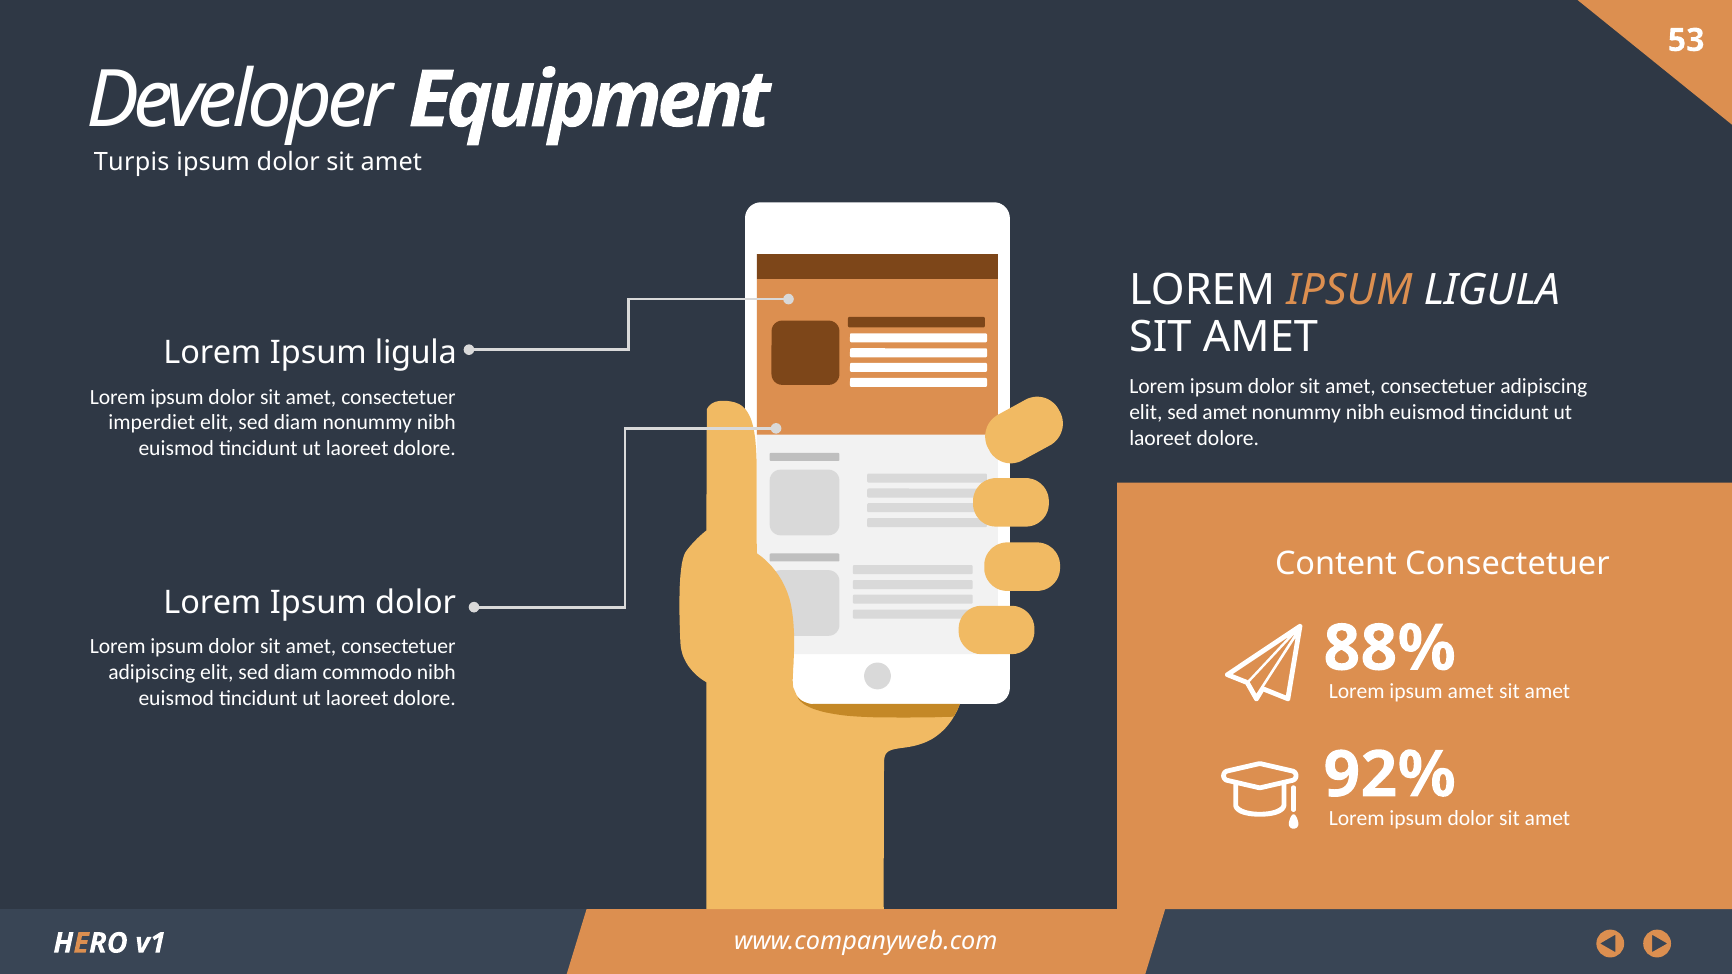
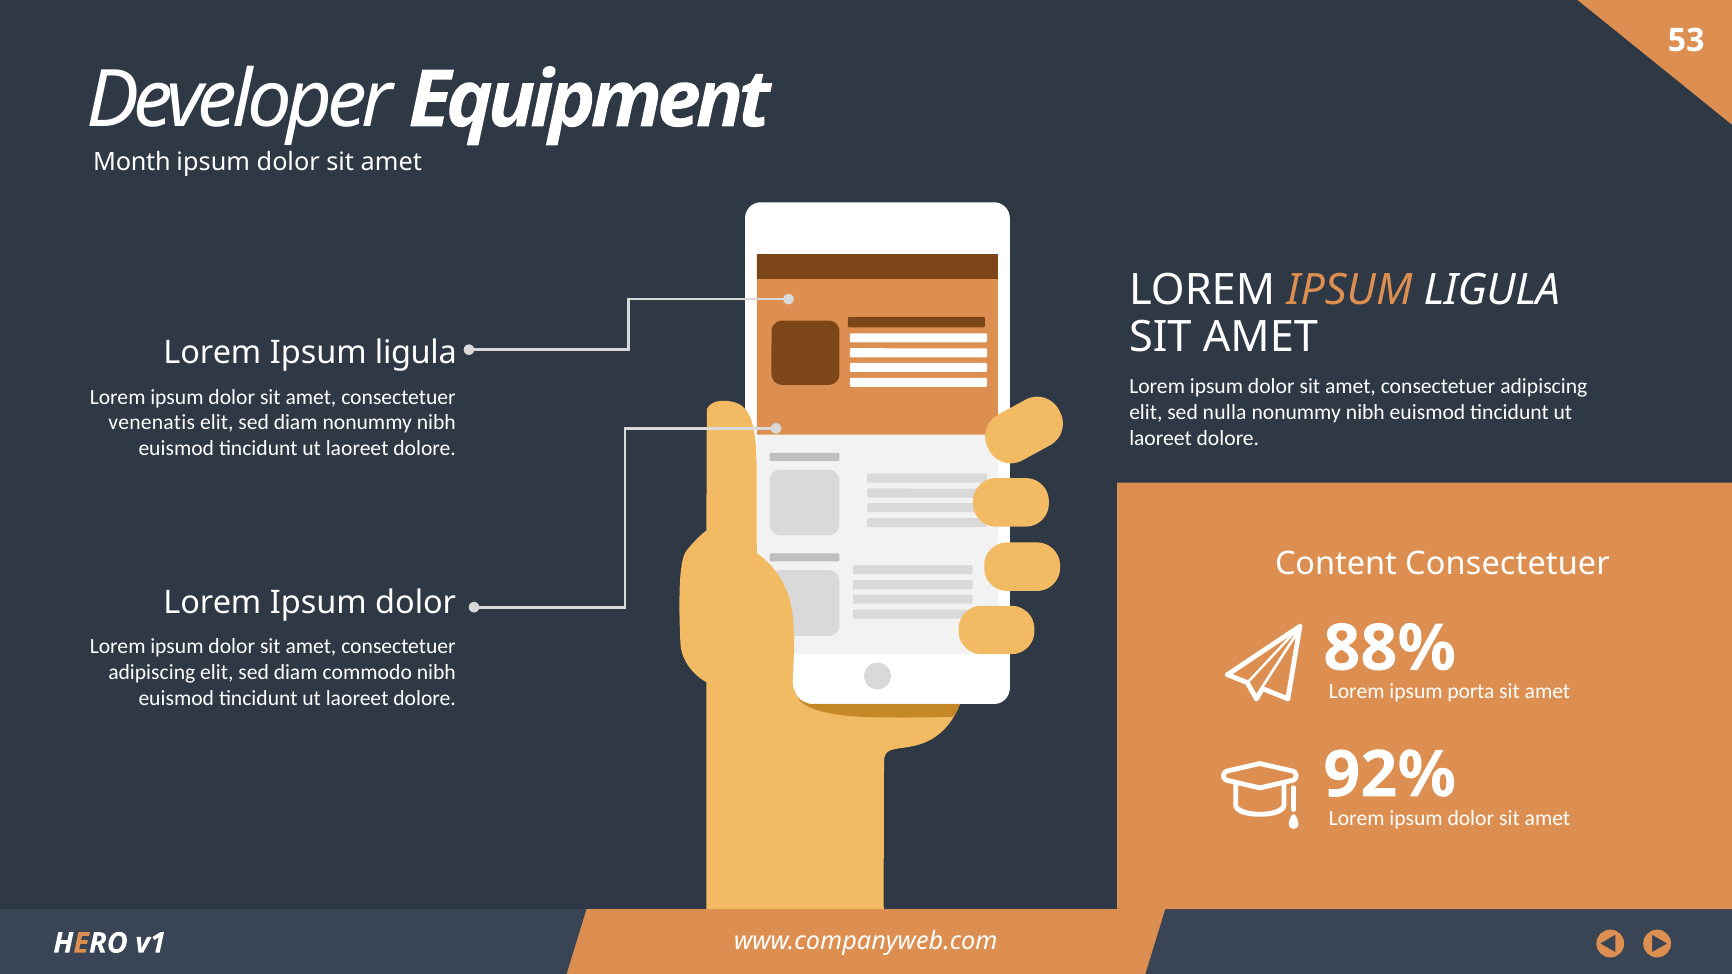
Turpis: Turpis -> Month (132, 162)
sed amet: amet -> nulla (1225, 412)
imperdiet: imperdiet -> venenatis (152, 423)
amet: amet -> porta (1471, 692)
